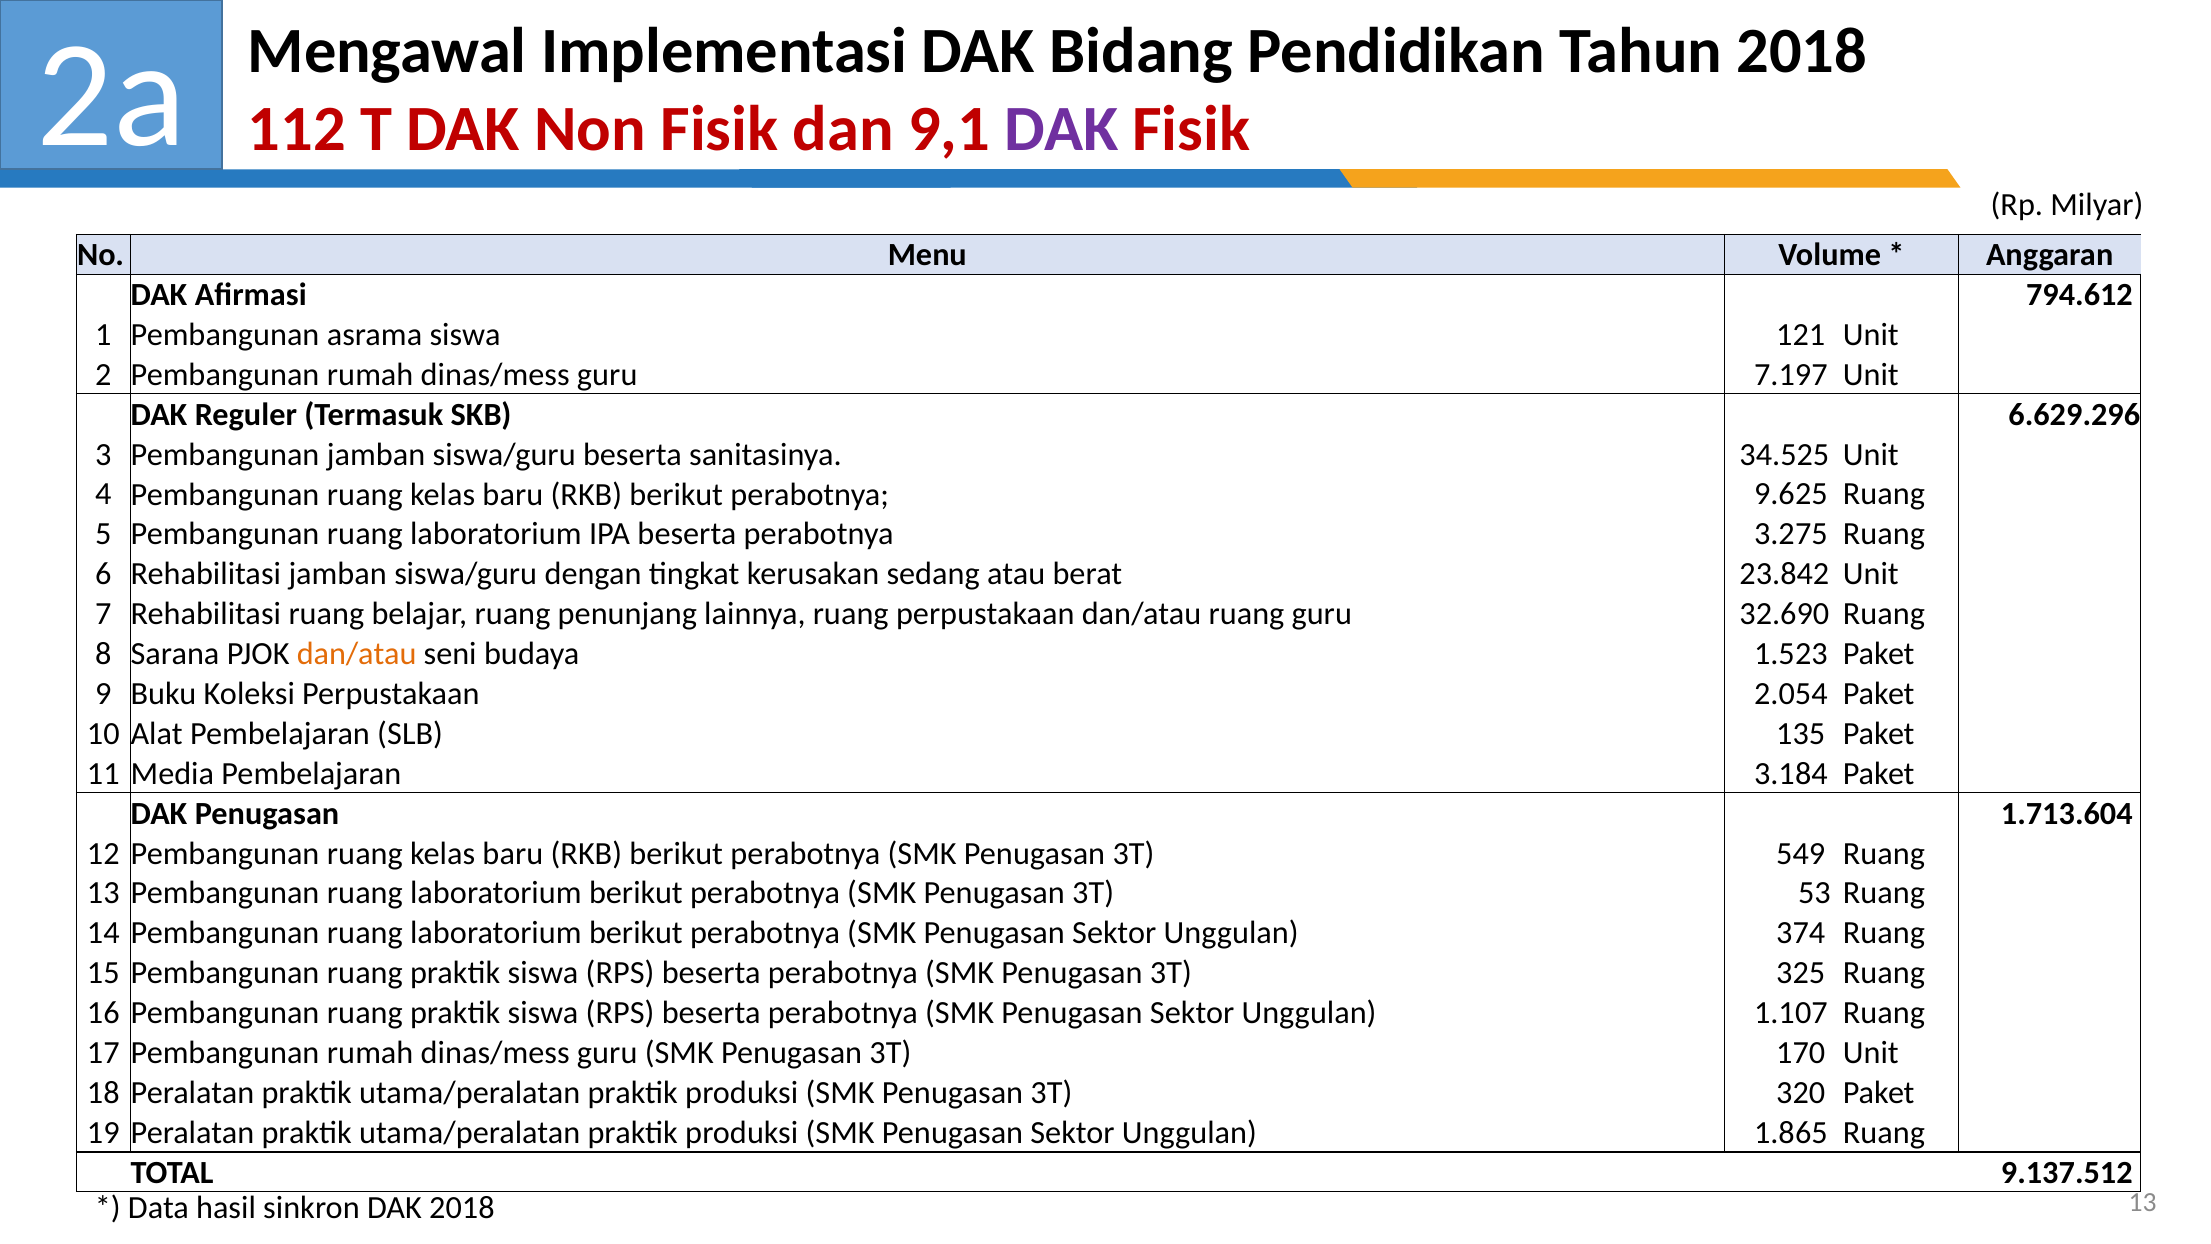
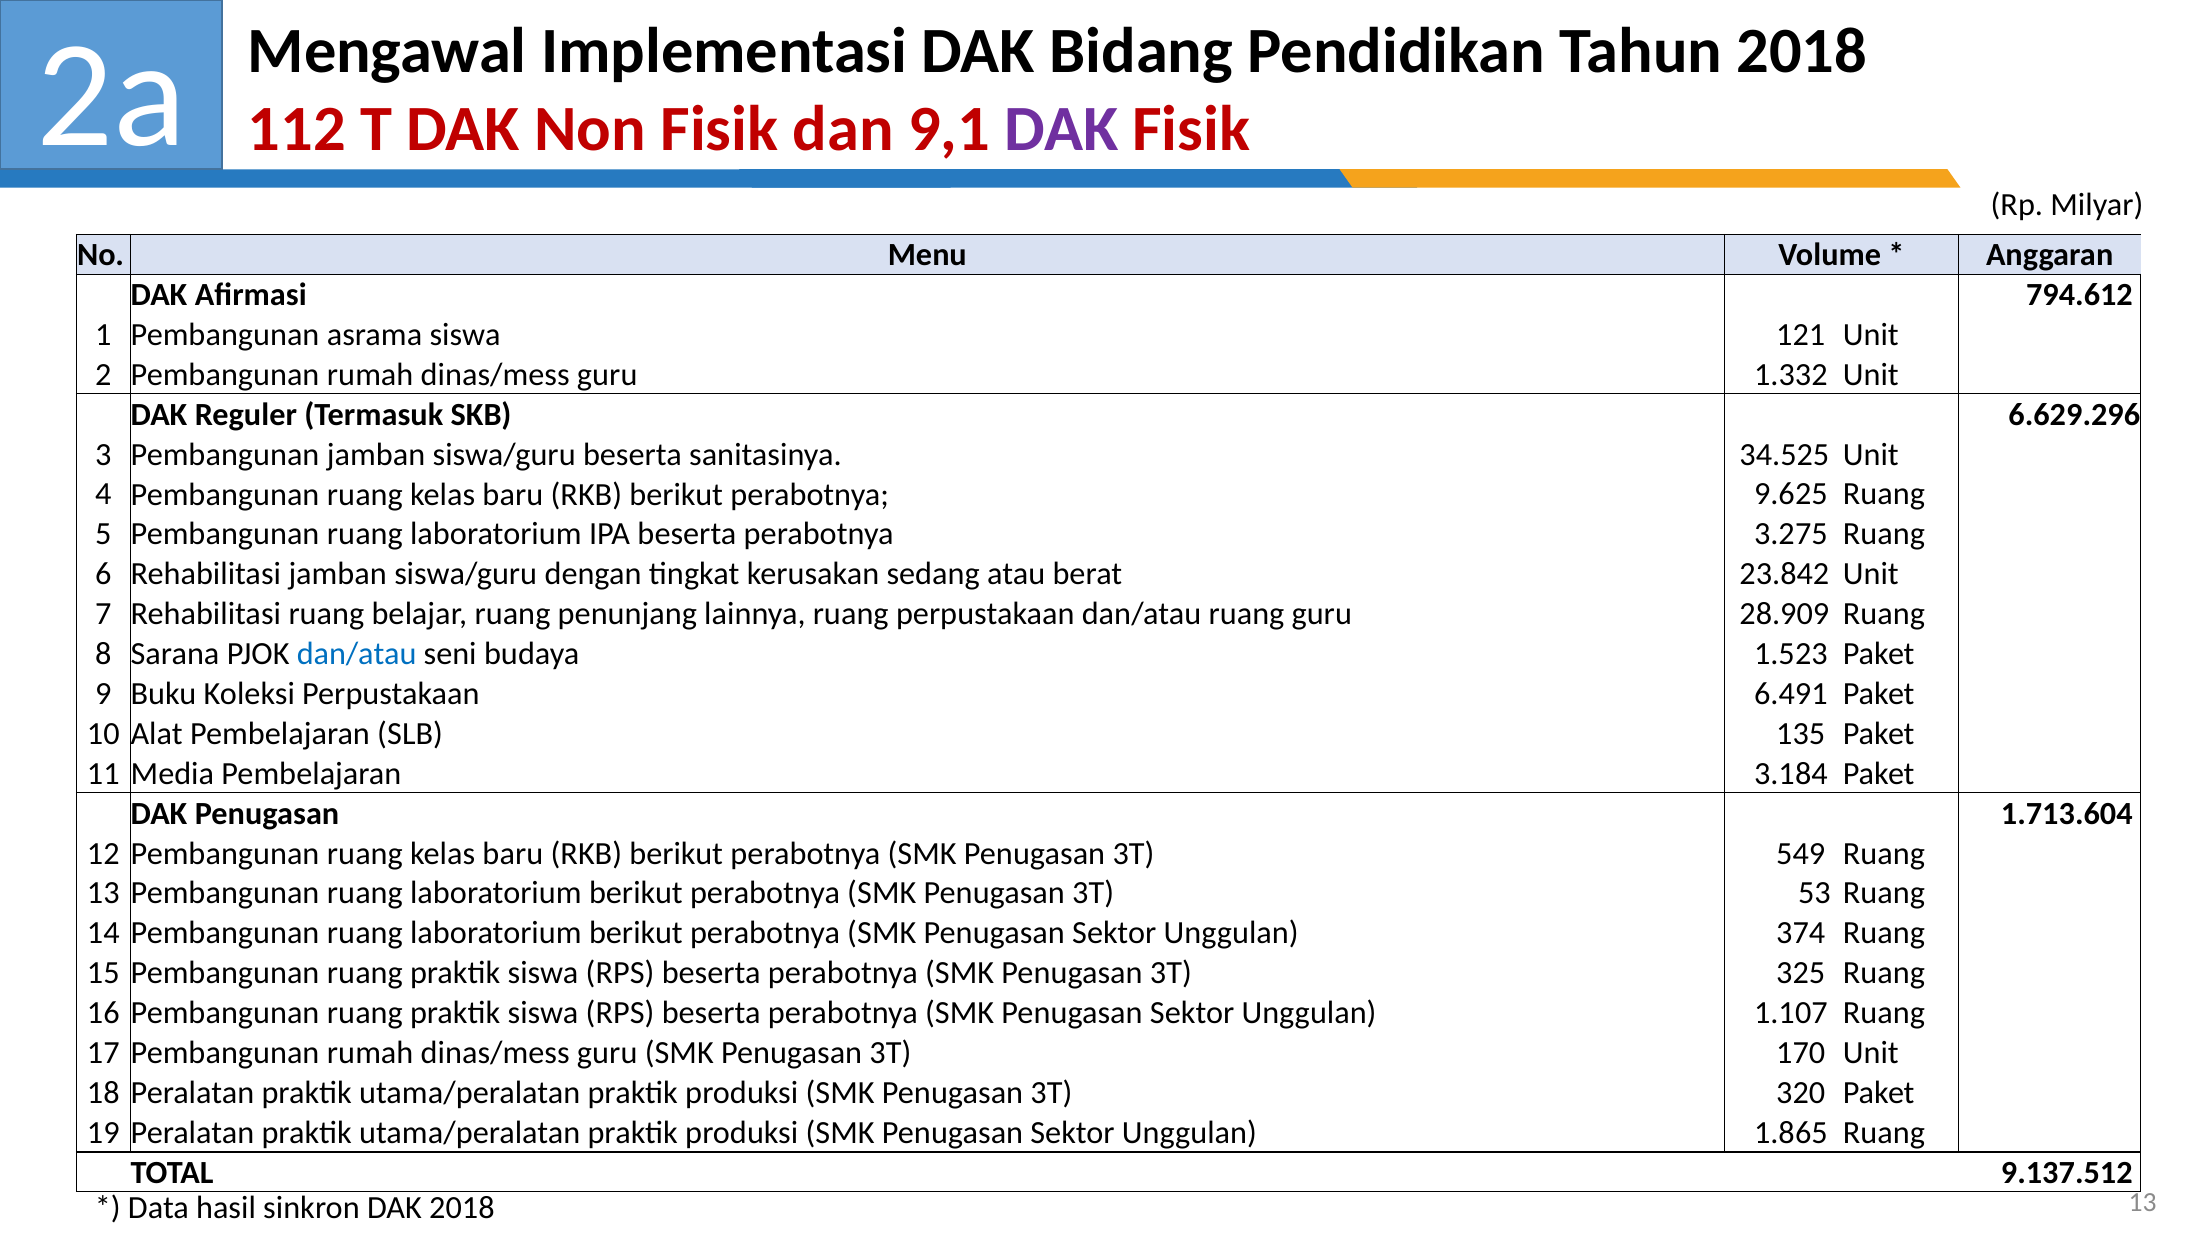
7.197: 7.197 -> 1.332 (1791, 375)
32.690: 32.690 -> 28.909 (1784, 614)
dan/atau colour: orange -> blue (357, 654)
2.054: 2.054 -> 6.491 (1791, 694)
